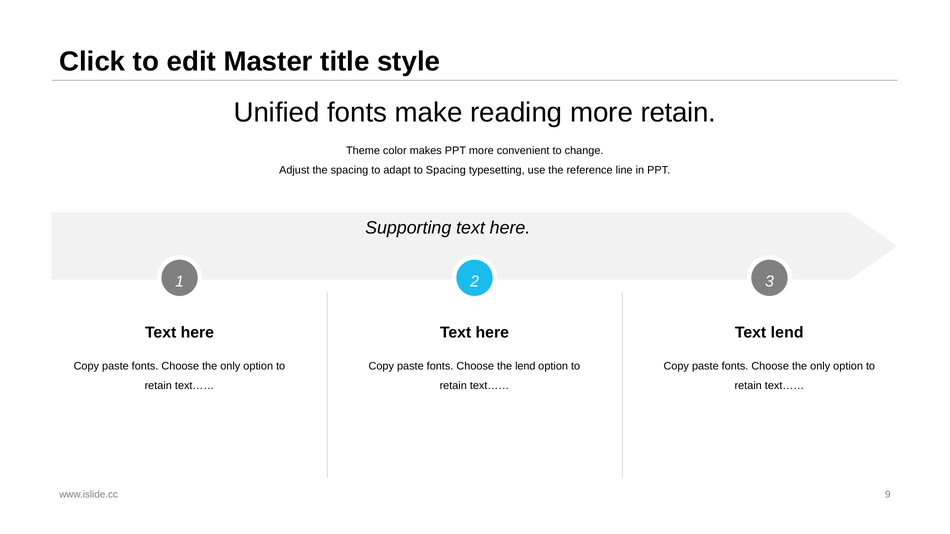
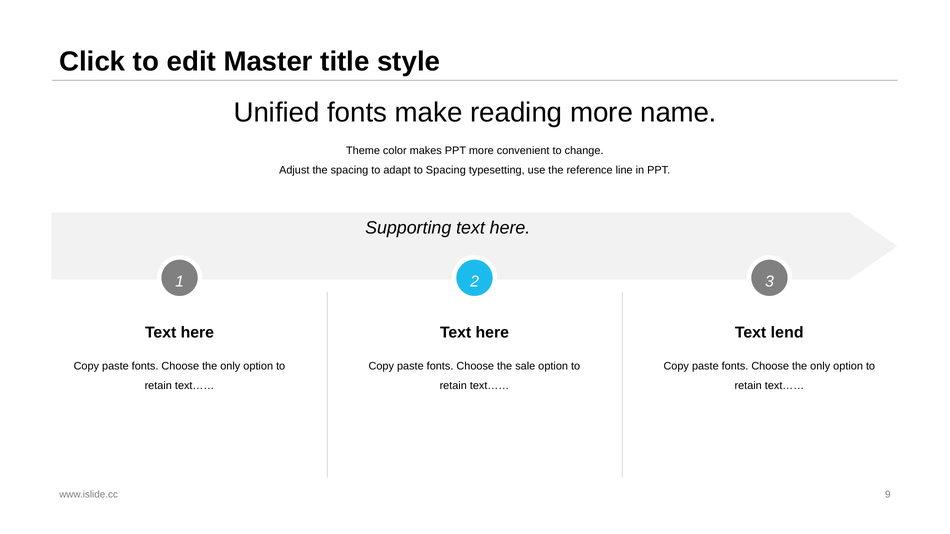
more retain: retain -> name (678, 113)
the lend: lend -> sale (525, 366)
